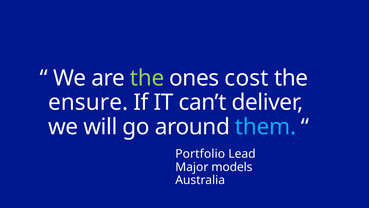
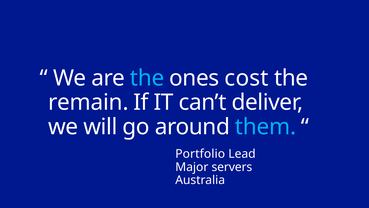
the colour: light green -> light blue (147, 78)
ensure: ensure -> remain (88, 102)
models: models -> servers (232, 167)
